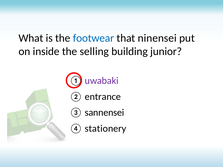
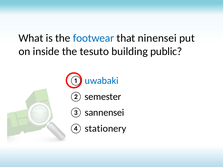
selling: selling -> tesuto (94, 51)
junior: junior -> public (166, 51)
uwabaki colour: purple -> blue (102, 81)
entrance: entrance -> semester (103, 97)
